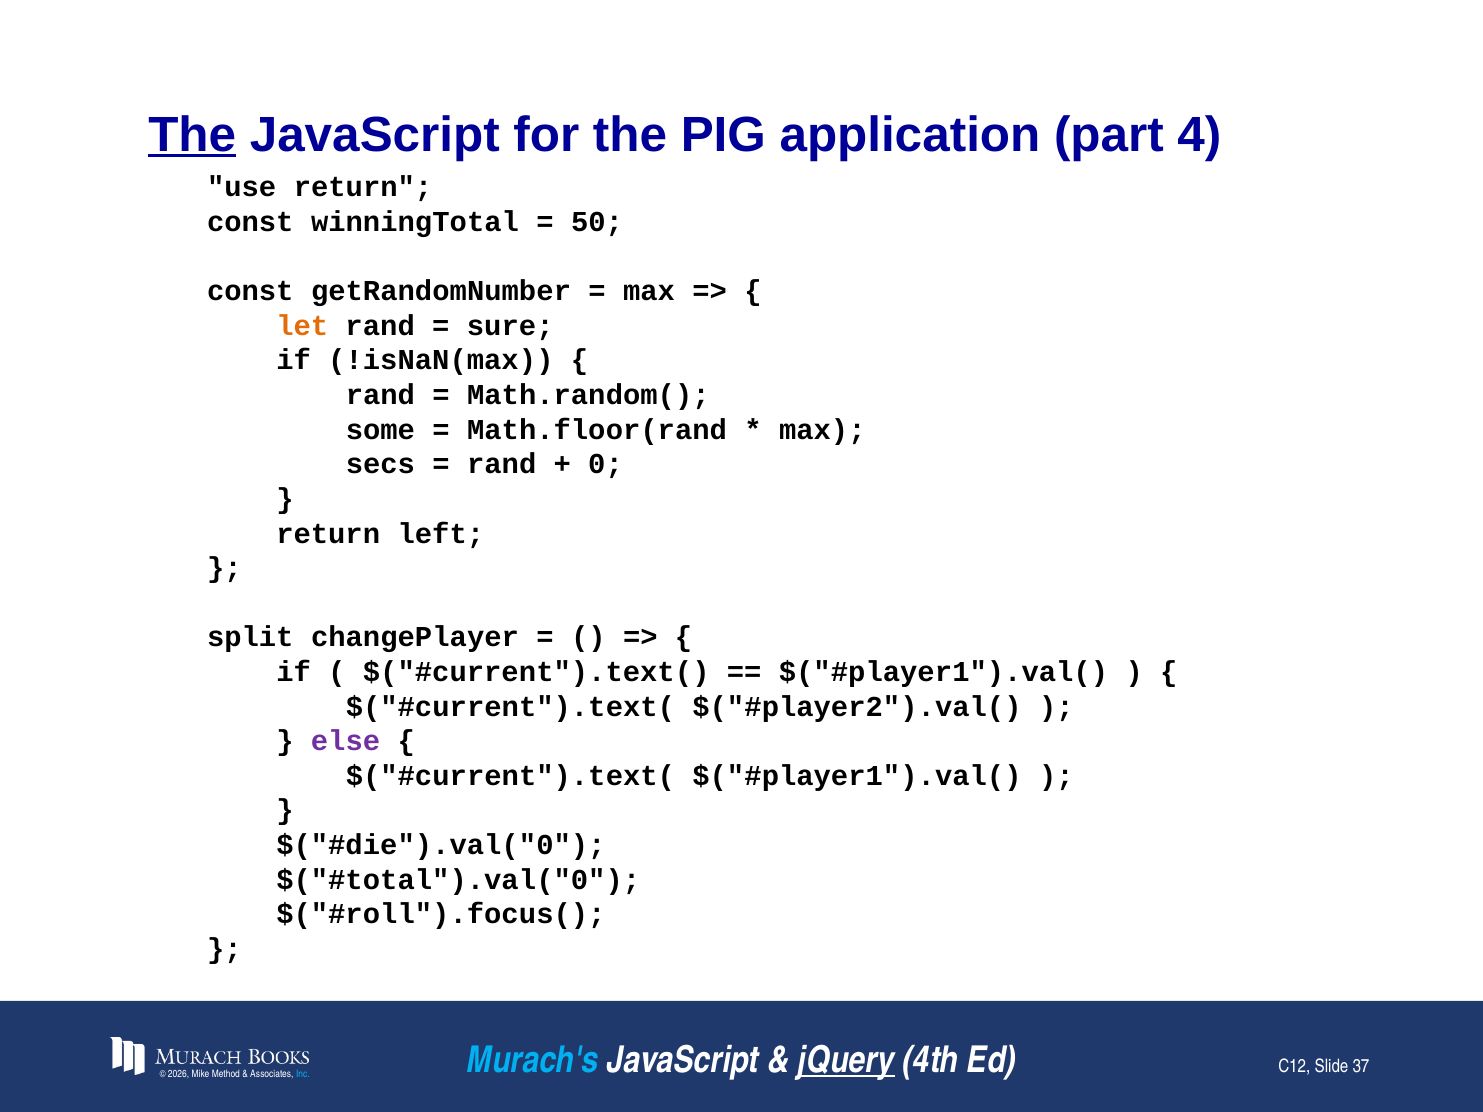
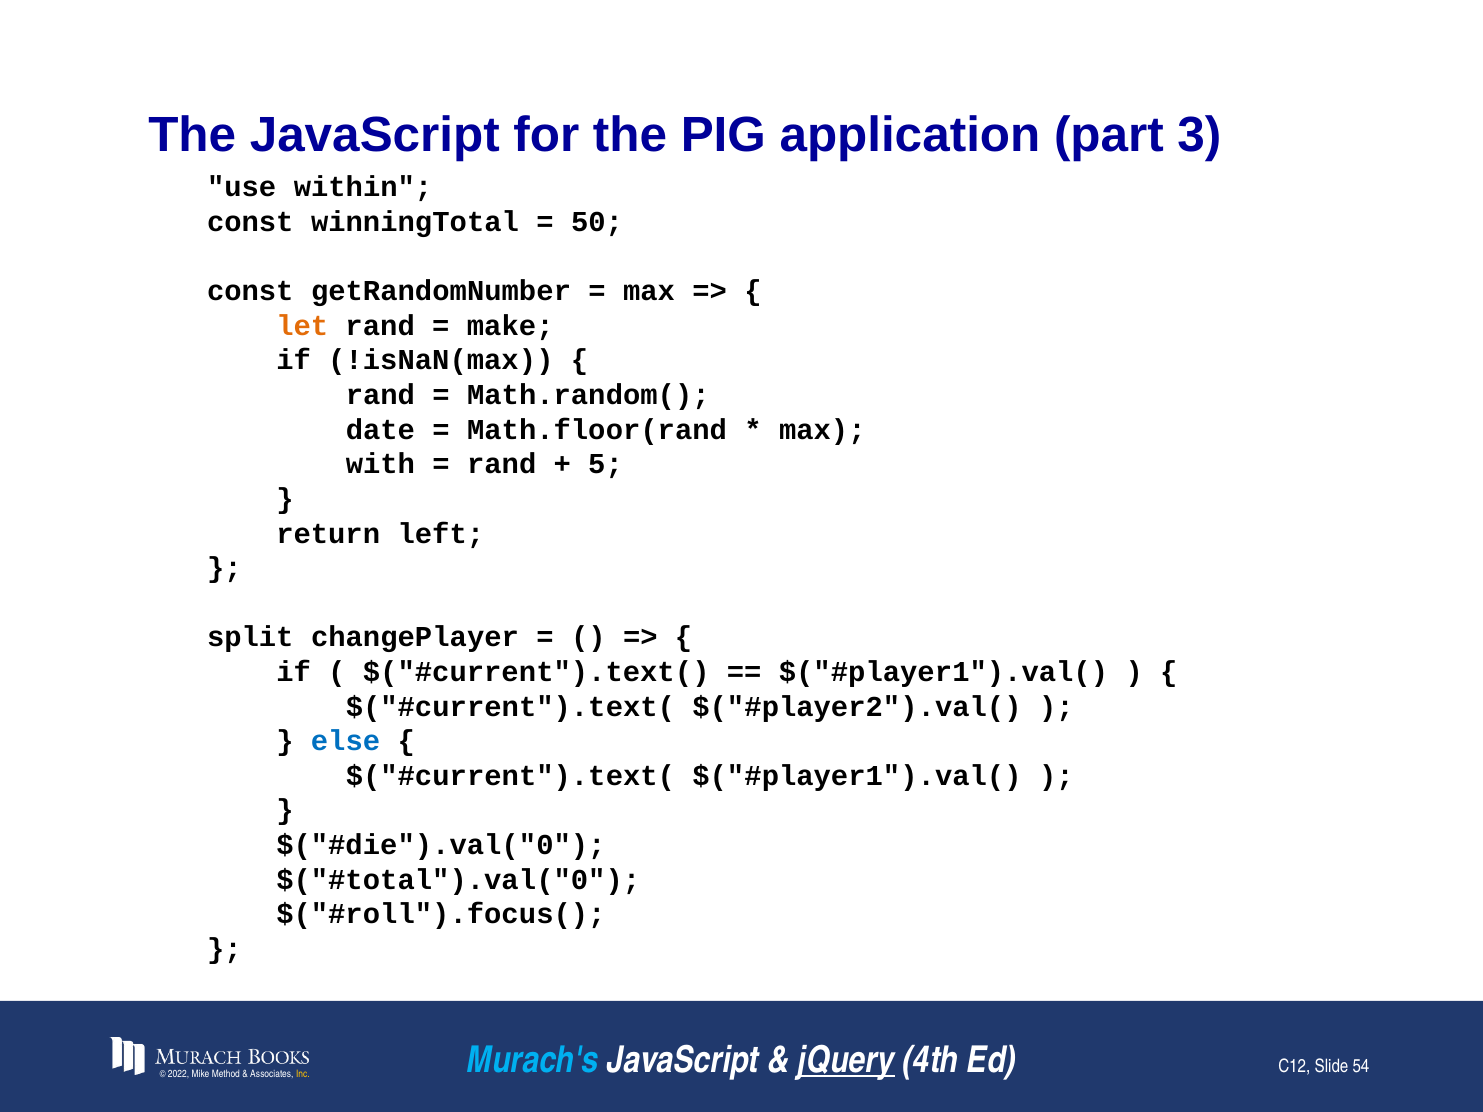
The underline: present -> none (192, 135)
4: 4 -> 3 (1199, 135)
use return: return -> within (363, 187)
sure: sure -> make (510, 326)
some: some -> date (380, 430)
secs: secs -> with (380, 464)
0: 0 -> 5 (606, 464)
else colour: purple -> blue (346, 741)
2026: 2026 -> 2022 (179, 1075)
Inc colour: light blue -> yellow (303, 1075)
37: 37 -> 54 (1361, 1067)
